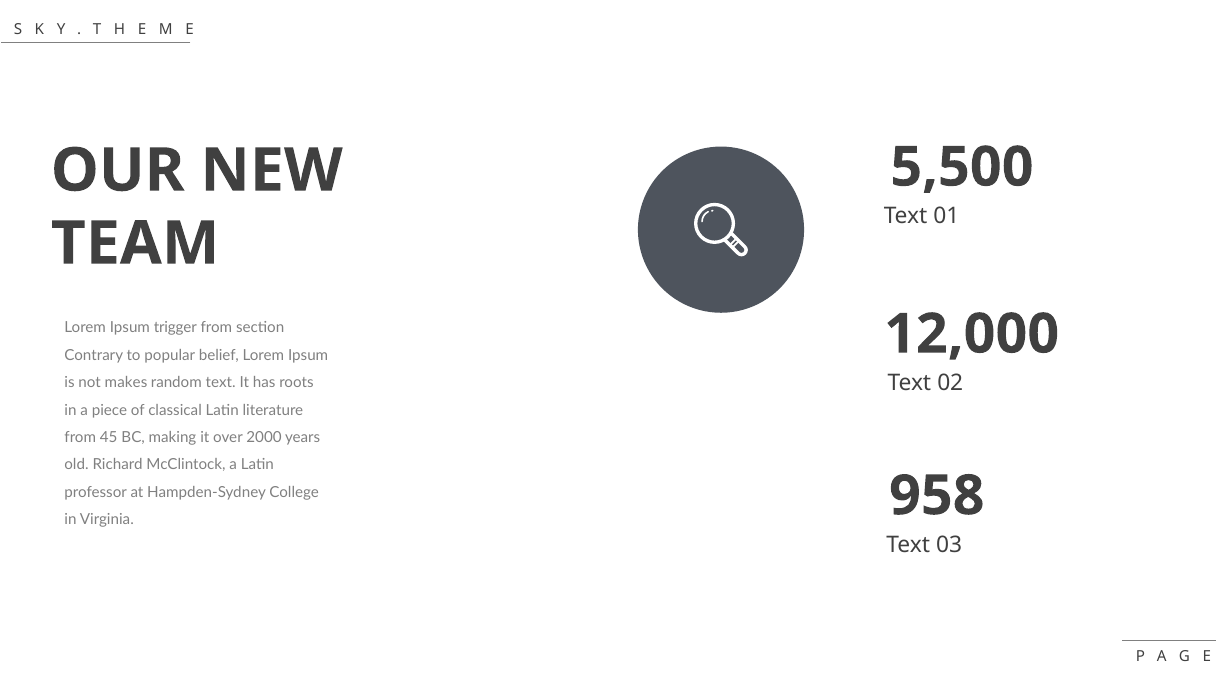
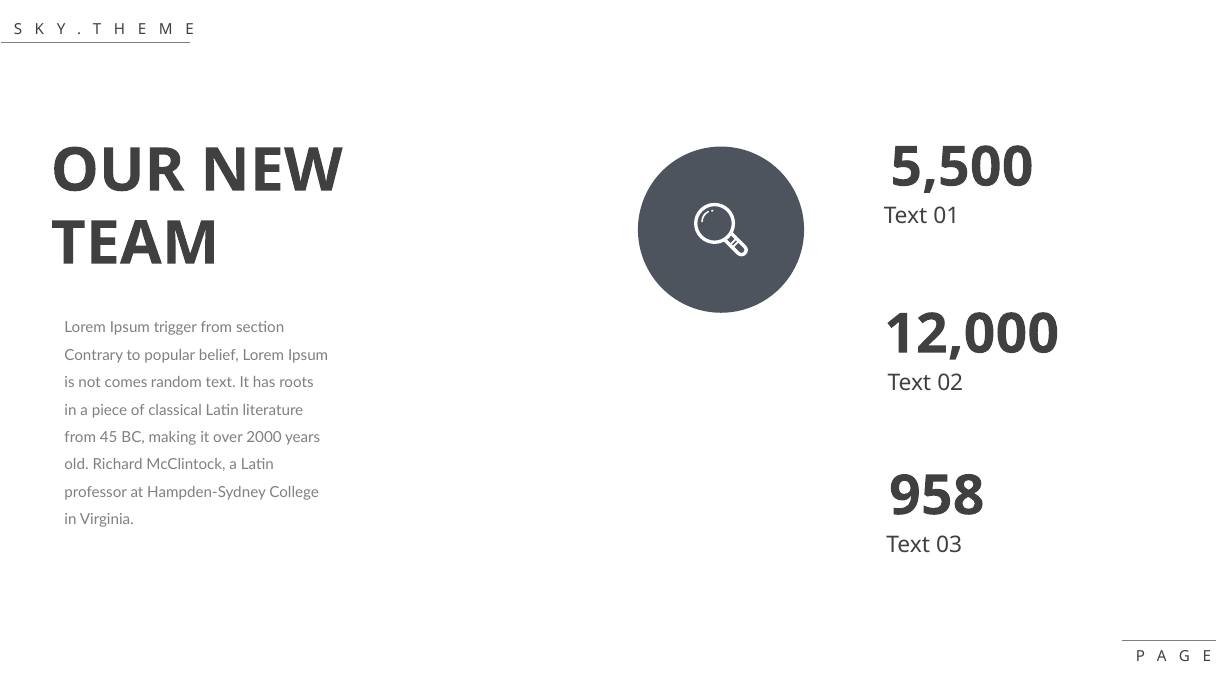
makes: makes -> comes (126, 383)
